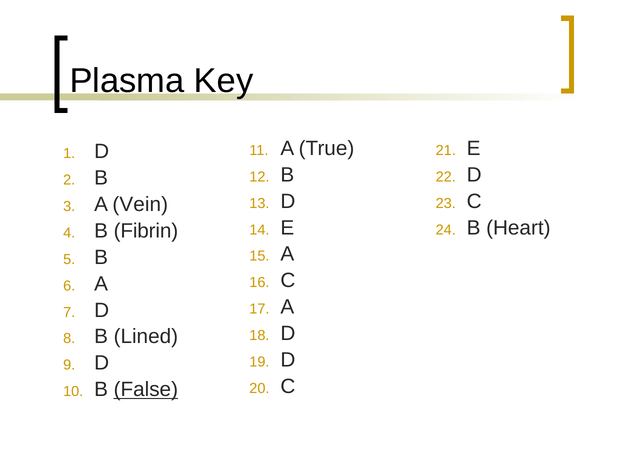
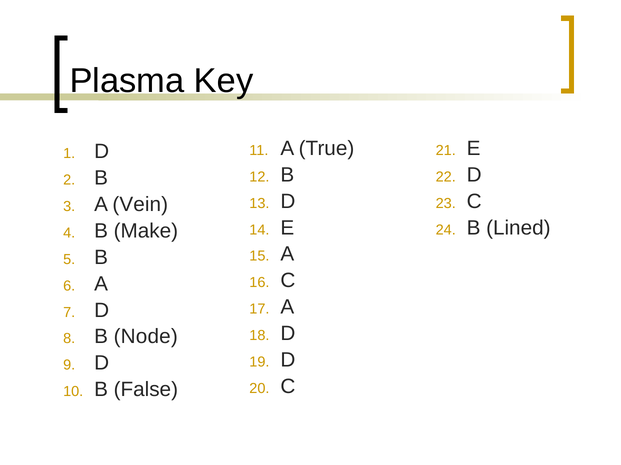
Heart: Heart -> Lined (518, 228)
Fibrin: Fibrin -> Make (146, 231)
Lined: Lined -> Node (146, 337)
False underline: present -> none (146, 390)
